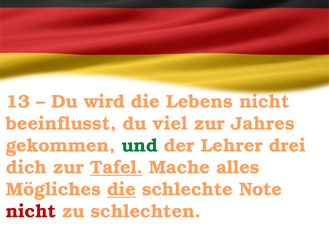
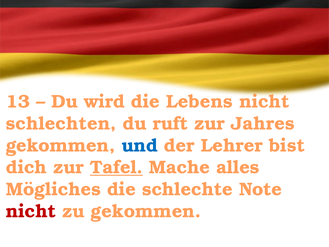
beeinflusst: beeinflusst -> schlechten (61, 123)
viel: viel -> ruft (170, 123)
und colour: green -> blue (140, 145)
drei: drei -> bist (287, 145)
die underline: present -> none (121, 189)
zu schlechten: schlechten -> gekommen (146, 211)
